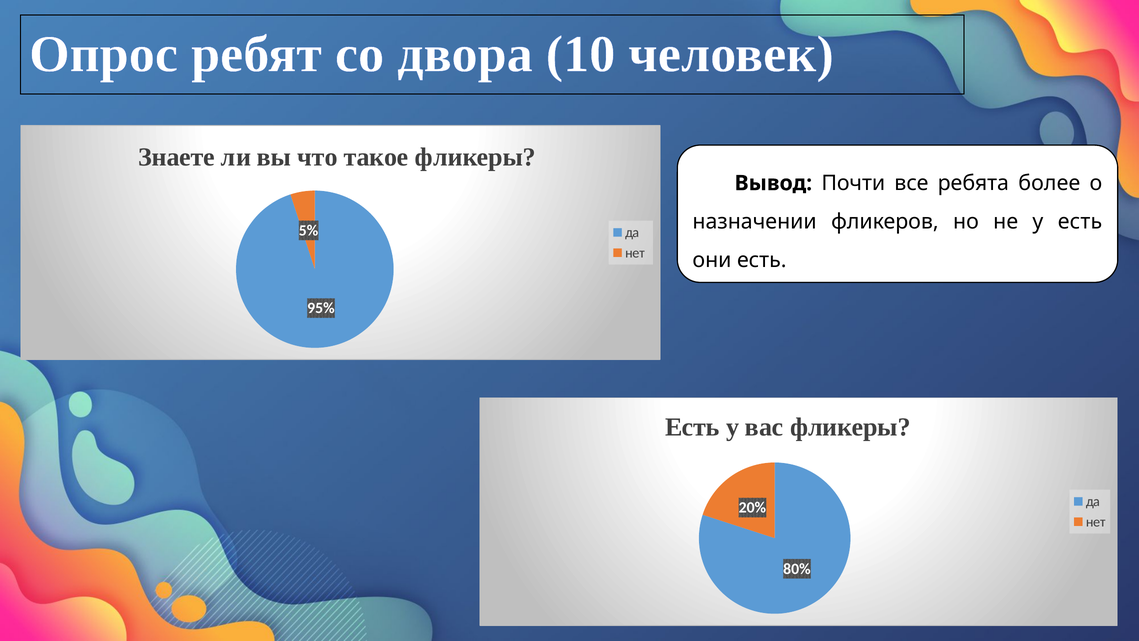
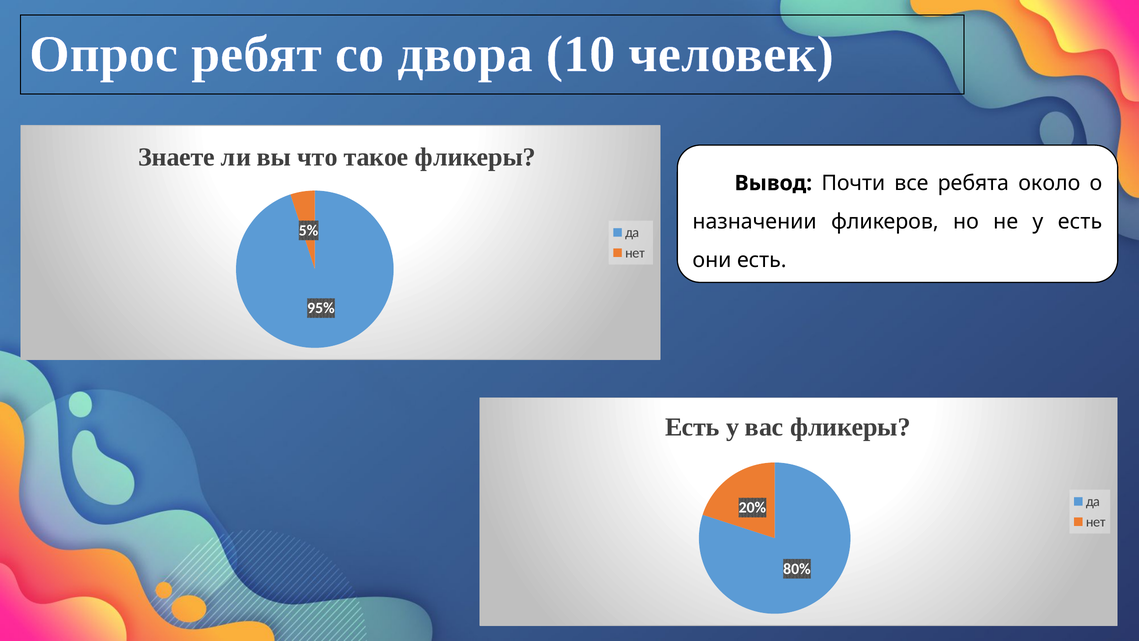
более: более -> около (1049, 183)
